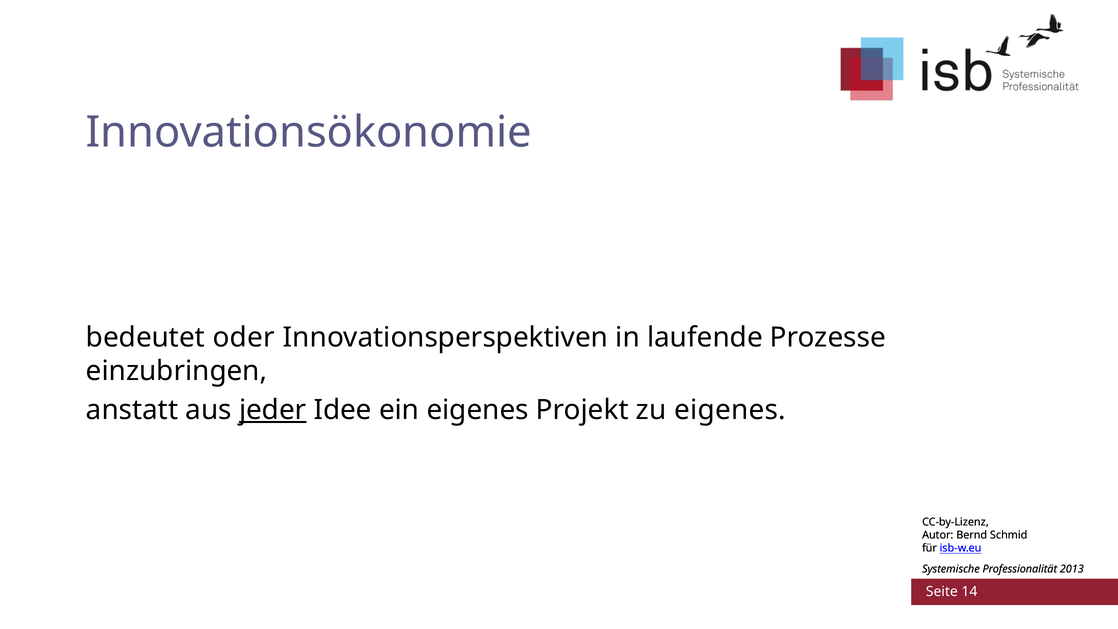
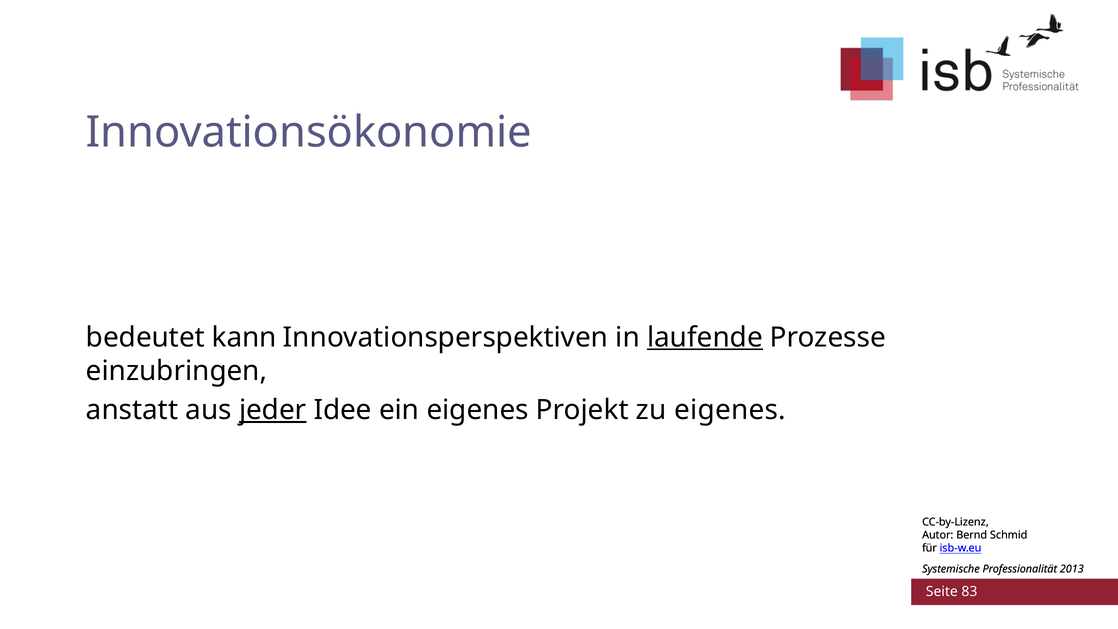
oder: oder -> kann (244, 337)
laufende underline: none -> present (705, 337)
14: 14 -> 83 (969, 592)
